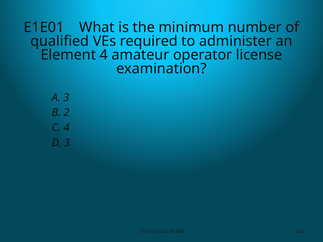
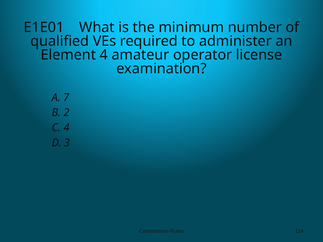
A 3: 3 -> 7 (66, 98)
